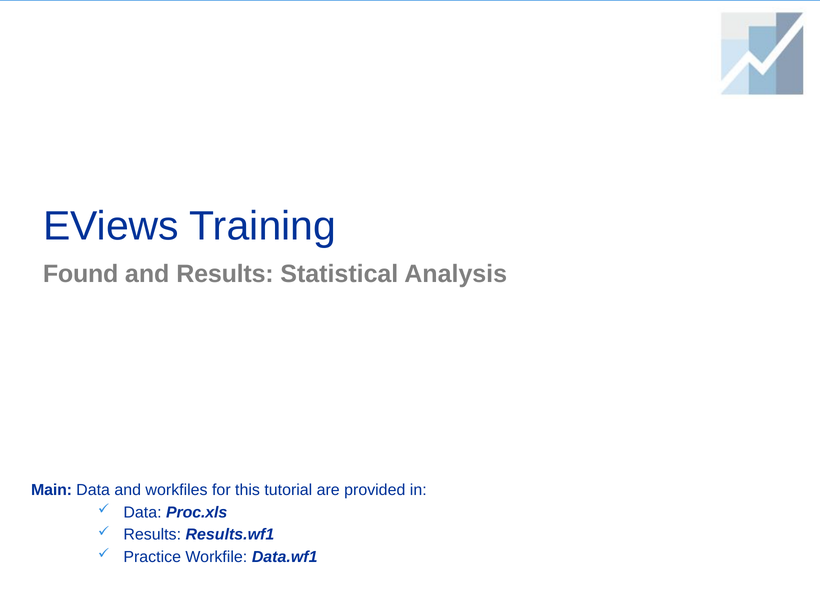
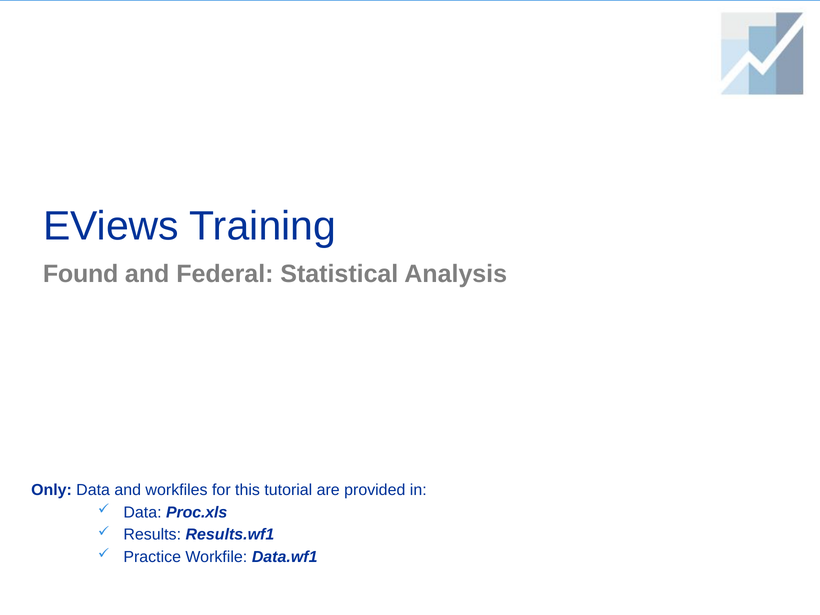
and Results: Results -> Federal (225, 274)
Main: Main -> Only (51, 490)
